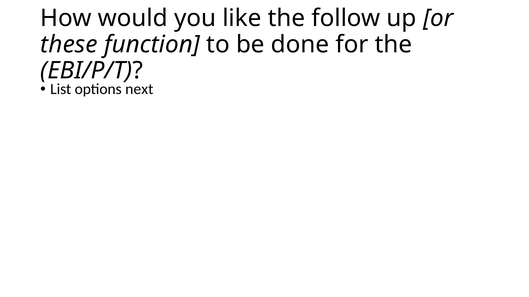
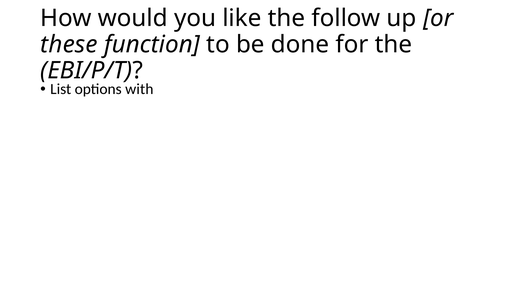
next: next -> with (139, 89)
